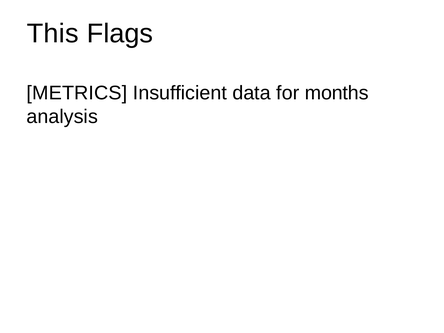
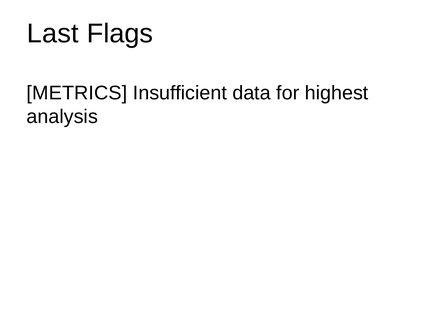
This: This -> Last (53, 34)
months: months -> highest (337, 93)
